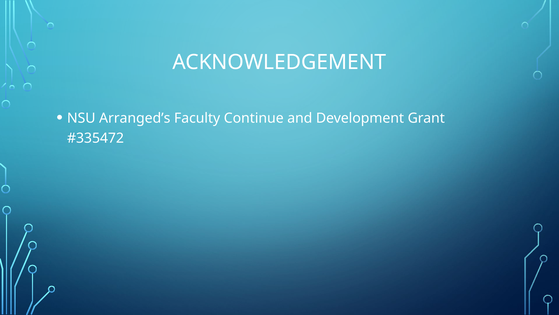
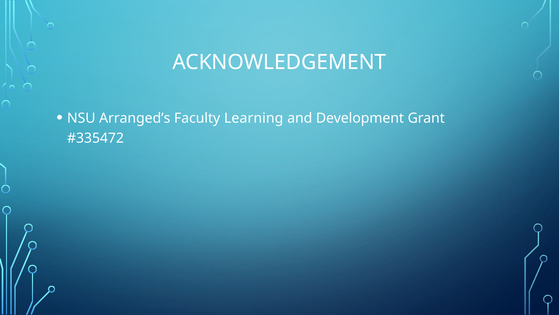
Continue: Continue -> Learning (254, 118)
